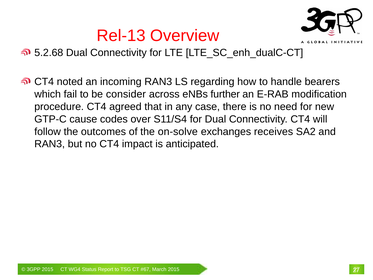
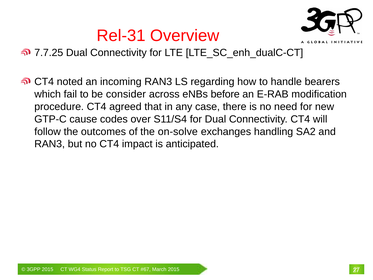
Rel-13: Rel-13 -> Rel-31 (121, 36)
5.2.68: 5.2.68 -> 7.7.25 (49, 53)
further: further -> before (225, 94)
receives: receives -> handling (274, 131)
